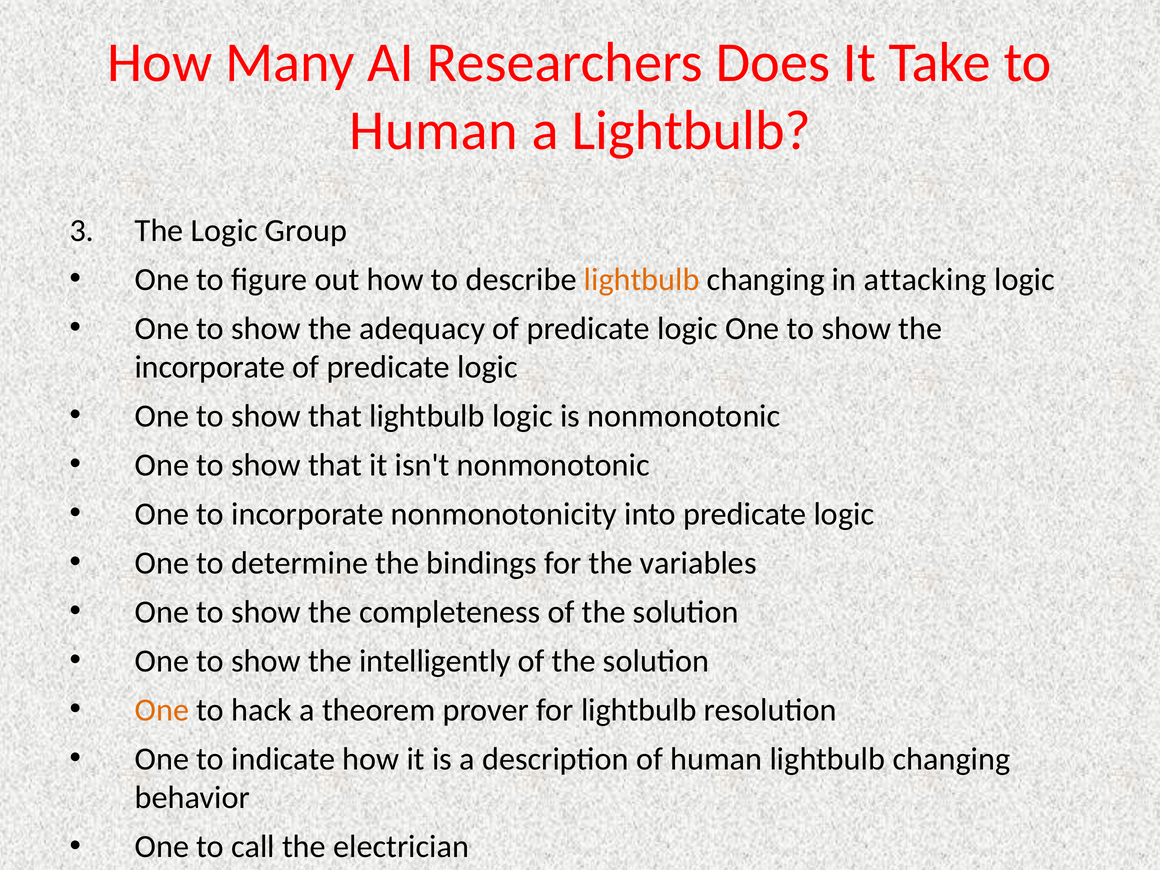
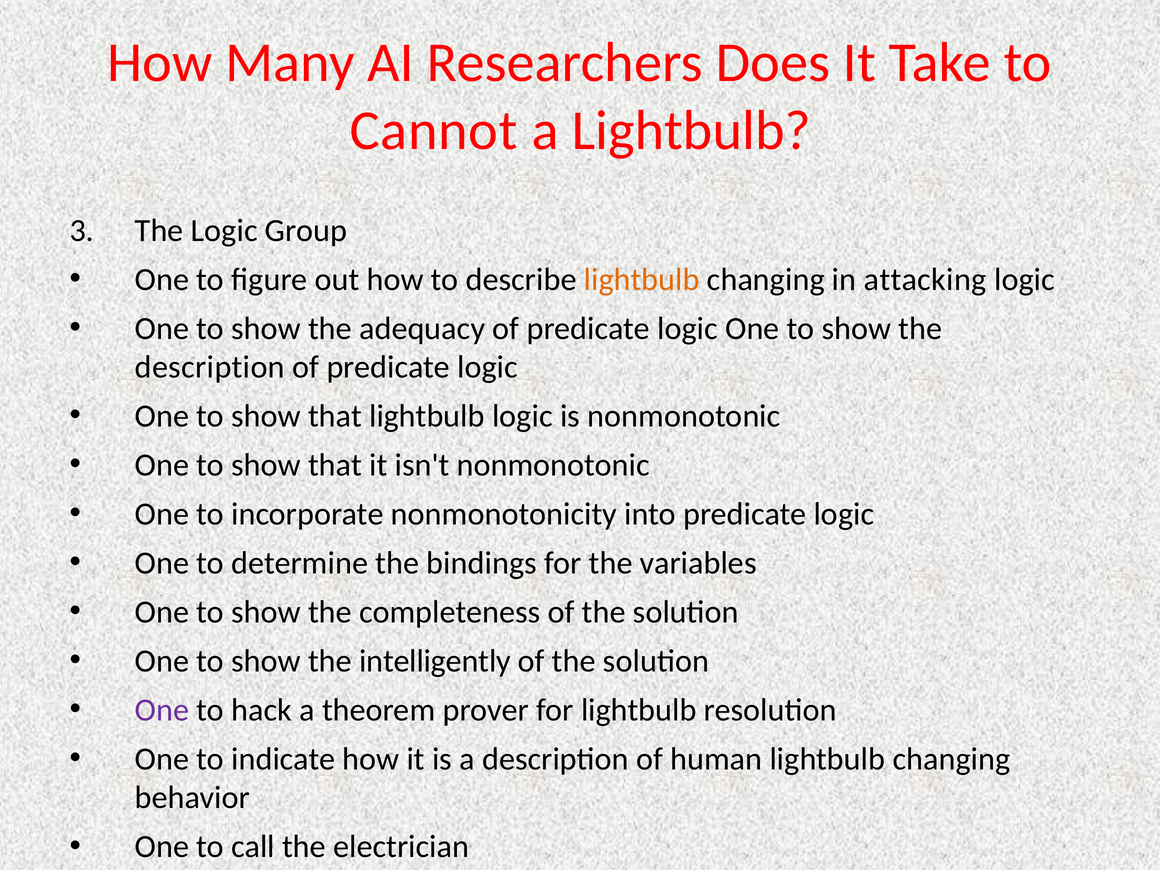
Human: Human -> Cannot (434, 131)
incorporate: incorporate -> description (210, 367)
One colour: orange -> purple (162, 710)
